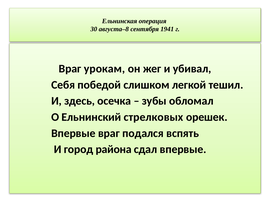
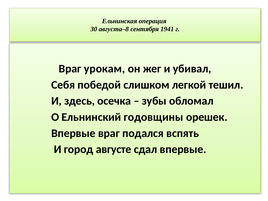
стрелковых: стрелковых -> годовщины (154, 117)
района: района -> августе (114, 149)
